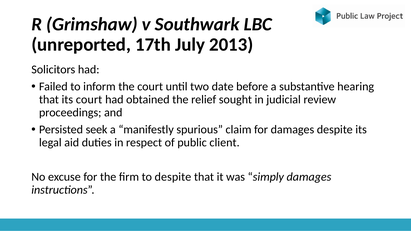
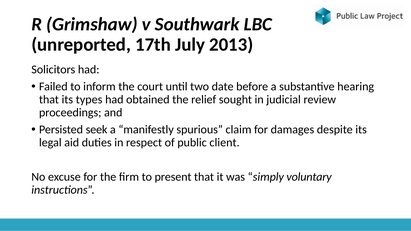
its court: court -> types (89, 100)
to despite: despite -> present (173, 177)
simply damages: damages -> voluntary (309, 177)
